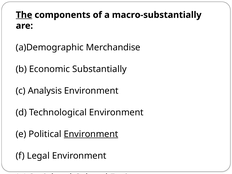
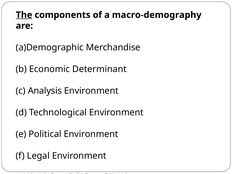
macro-substantially: macro-substantially -> macro-demography (157, 15)
Substantially: Substantially -> Determinant (99, 69)
Environment underline: present -> none (91, 134)
